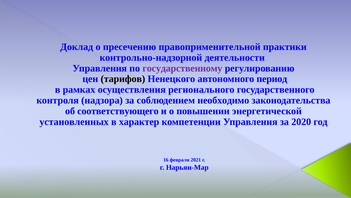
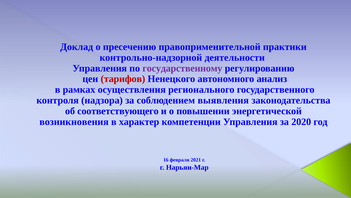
тарифов colour: black -> red (123, 79)
период: период -> анализ (272, 79)
необходимо: необходимо -> выявления (223, 100)
установленных: установленных -> возникновения (74, 121)
